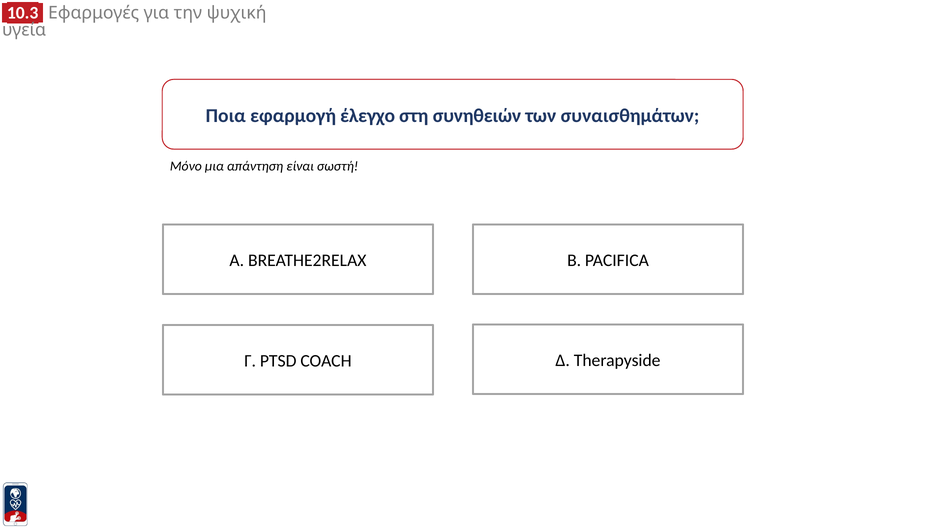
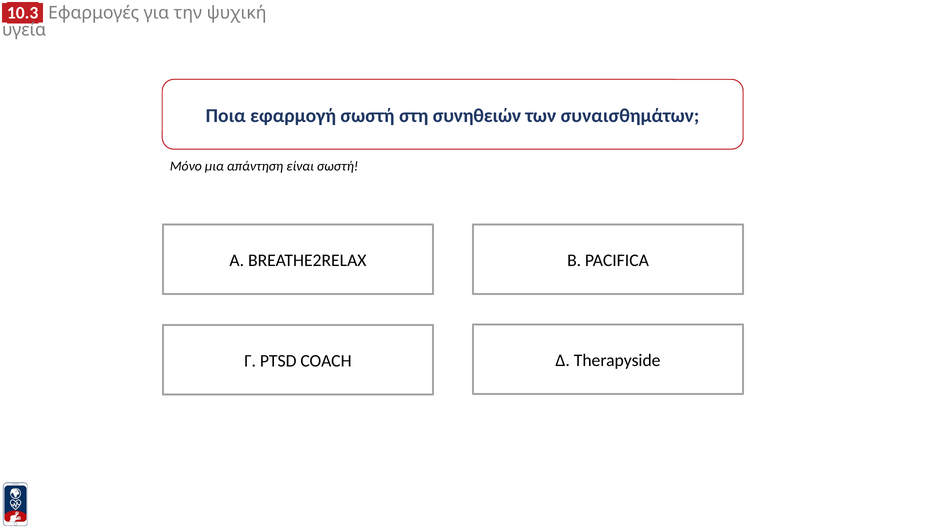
εφαρμογή έλεγχο: έλεγχο -> σωστή (367, 116)
